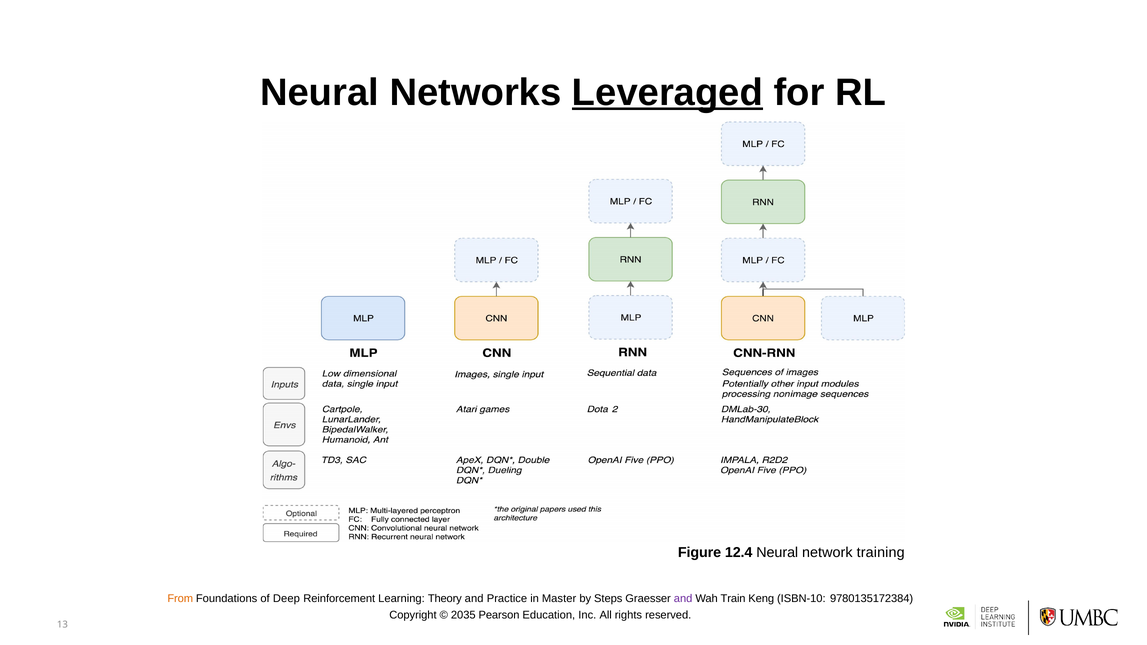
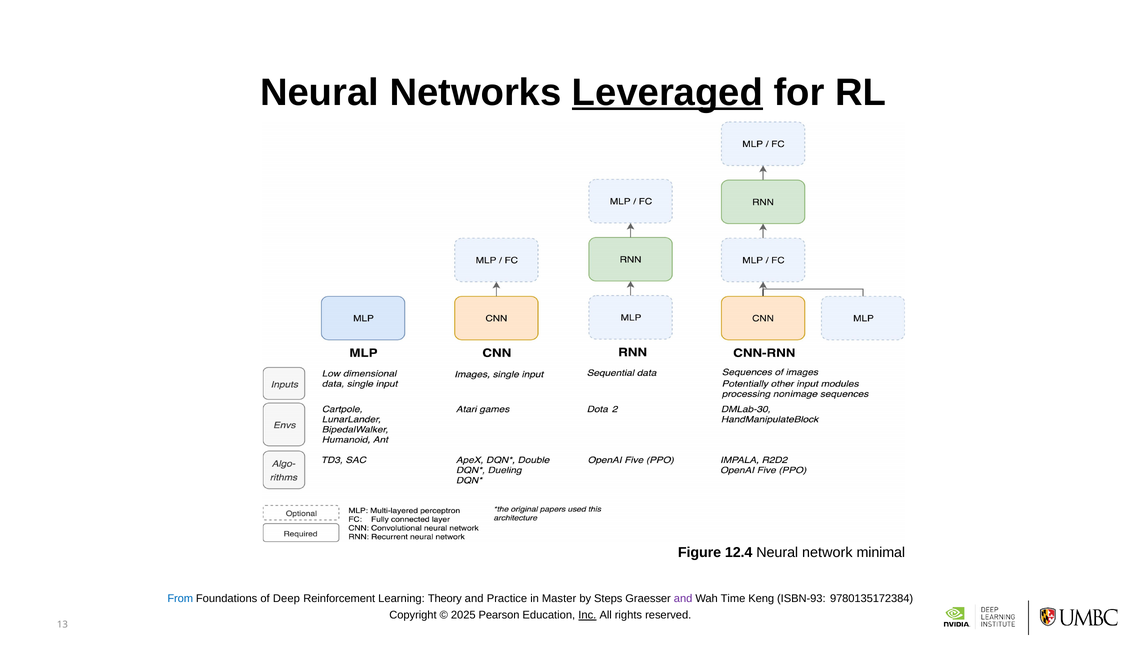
training: training -> minimal (881, 553)
From colour: orange -> blue (180, 599)
Train: Train -> Time (733, 599)
ISBN-10: ISBN-10 -> ISBN-93 (801, 599)
2035: 2035 -> 2025 (463, 615)
Inc underline: none -> present (587, 615)
